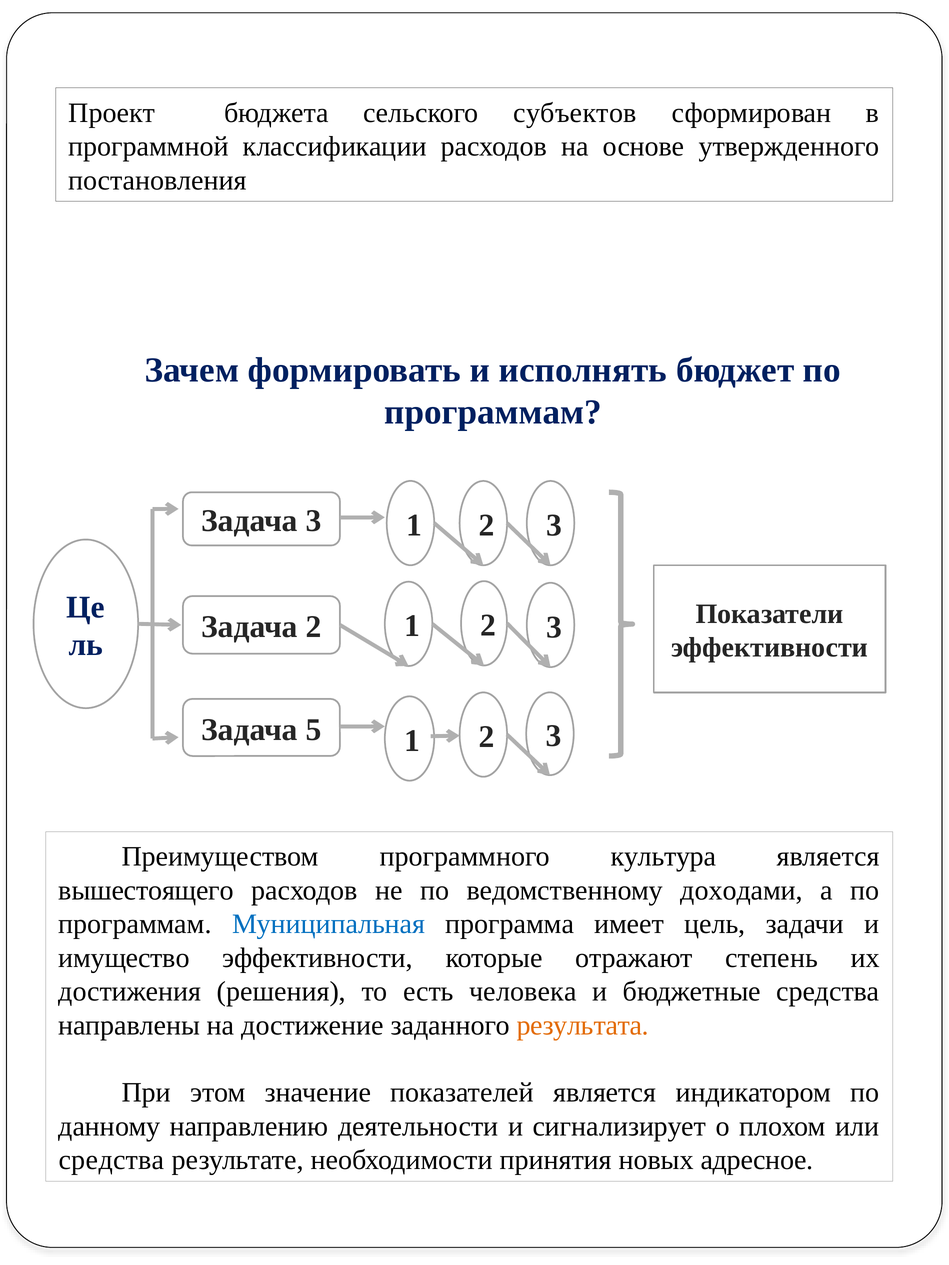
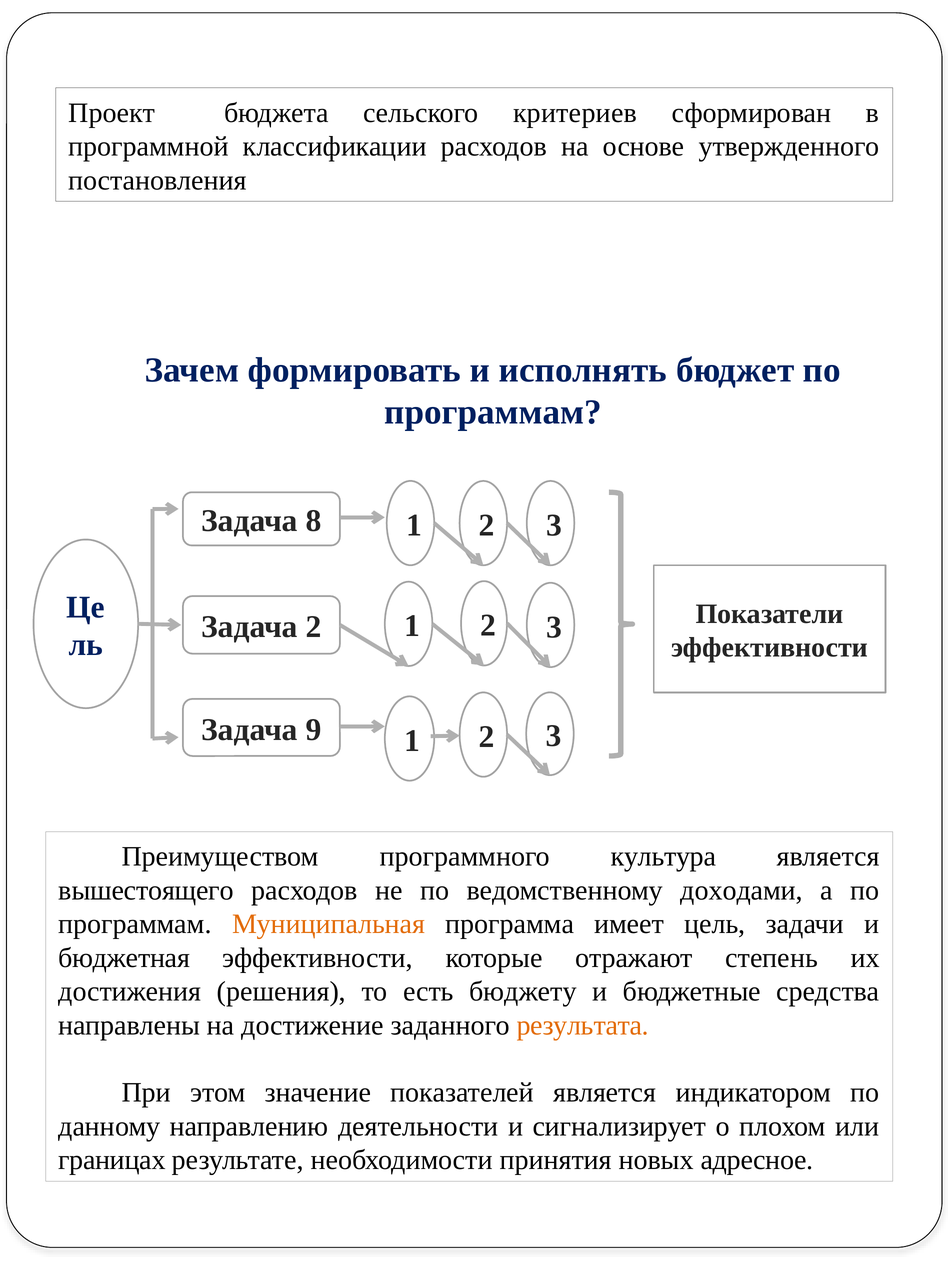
субъектов: субъектов -> критериев (575, 113)
Задача 3: 3 -> 8 (314, 521)
5: 5 -> 9 (314, 730)
Муниципальная colour: blue -> orange (329, 924)
имущество: имущество -> бюджетная (124, 958)
человека: человека -> бюджету (523, 992)
средства: средства -> границах (112, 1160)
